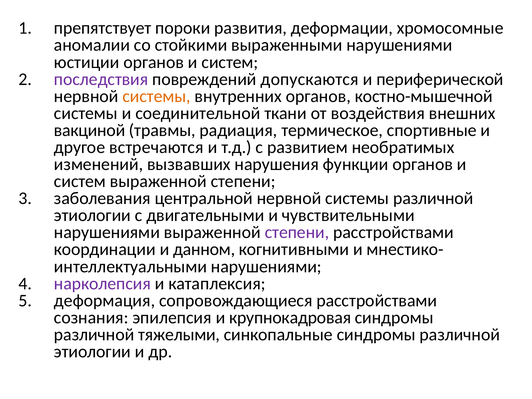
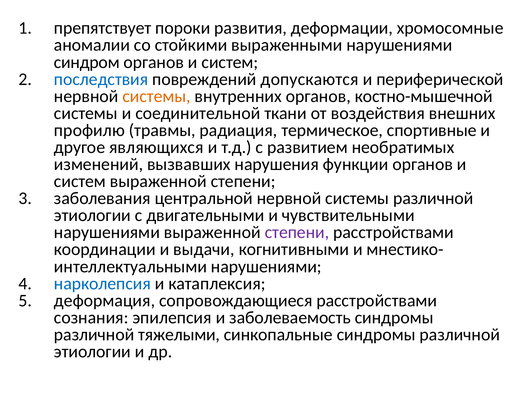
юстиции: юстиции -> синдром (87, 62)
последствия colour: purple -> blue (101, 79)
вакциной: вакциной -> профилю (89, 130)
встречаются: встречаются -> являющихся (156, 147)
данном: данном -> выдачи (204, 249)
нарколепсия colour: purple -> blue (102, 284)
крупнокадровая: крупнокадровая -> заболеваемость (290, 318)
